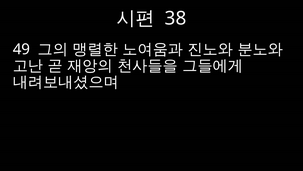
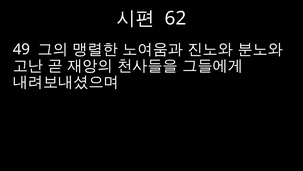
38: 38 -> 62 (176, 18)
